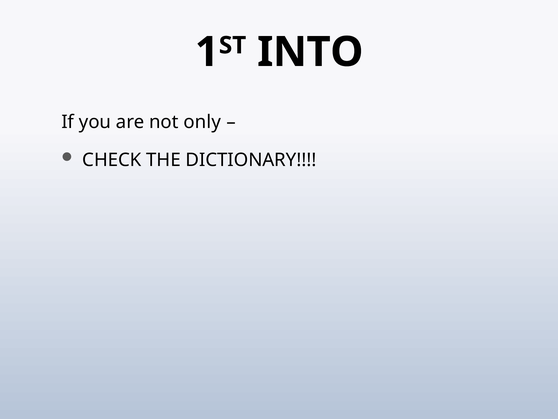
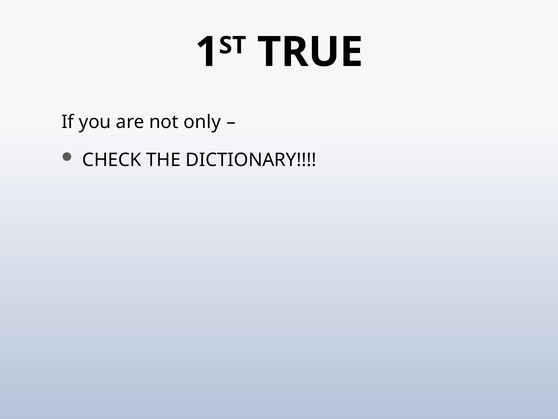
INTO: INTO -> TRUE (310, 52)
